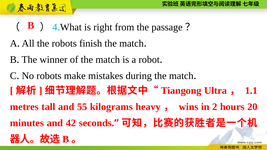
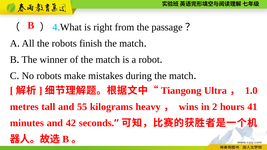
1.1: 1.1 -> 1.0 (251, 91)
20: 20 -> 41 (252, 107)
